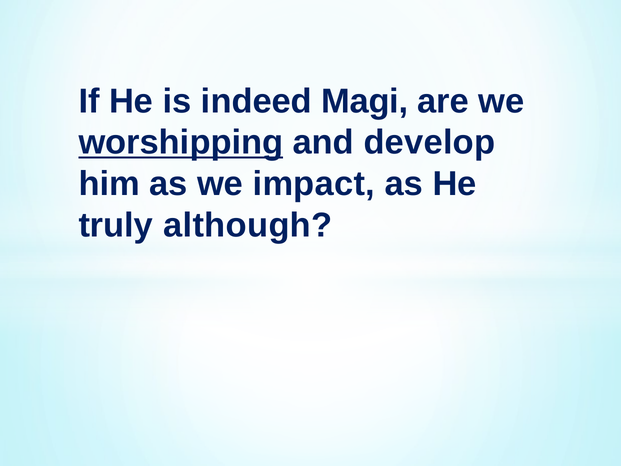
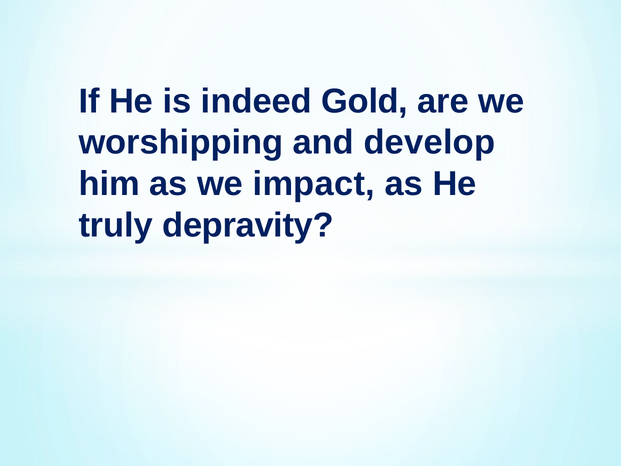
Magi: Magi -> Gold (365, 101)
worshipping underline: present -> none (181, 142)
although: although -> depravity (248, 225)
